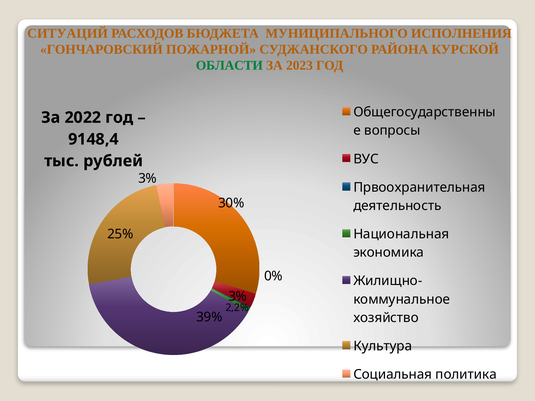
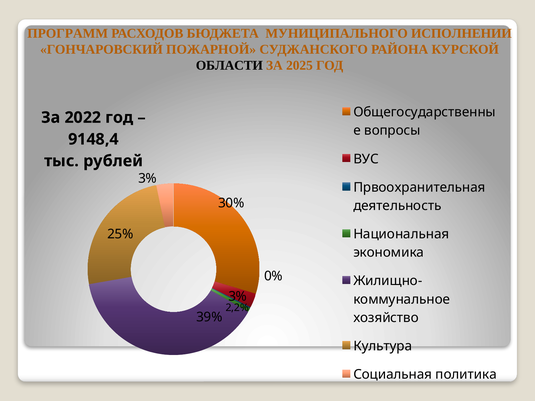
СИТУАЦИЙ: СИТУАЦИЙ -> ПРОГРАММ (68, 33)
ИСПОЛНЕНИЯ: ИСПОЛНЕНИЯ -> ИСПОЛНЕНИИ (461, 33)
ОБЛАСТИ colour: green -> black (229, 65)
2023: 2023 -> 2025 (299, 65)
